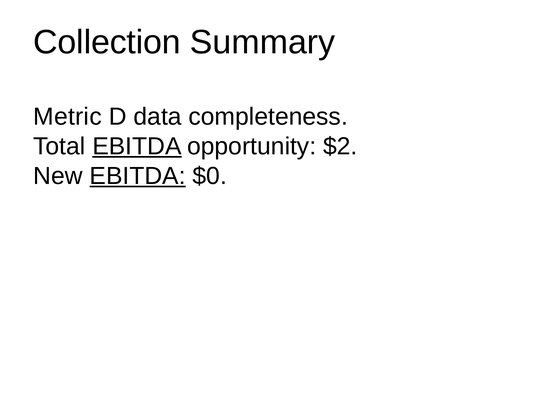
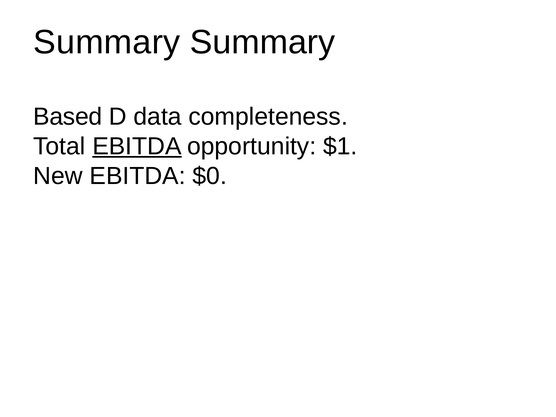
Collection: Collection -> Summary (107, 42)
Metric: Metric -> Based (68, 117)
$2: $2 -> $1 (340, 146)
EBITDA underline: present -> none (138, 176)
